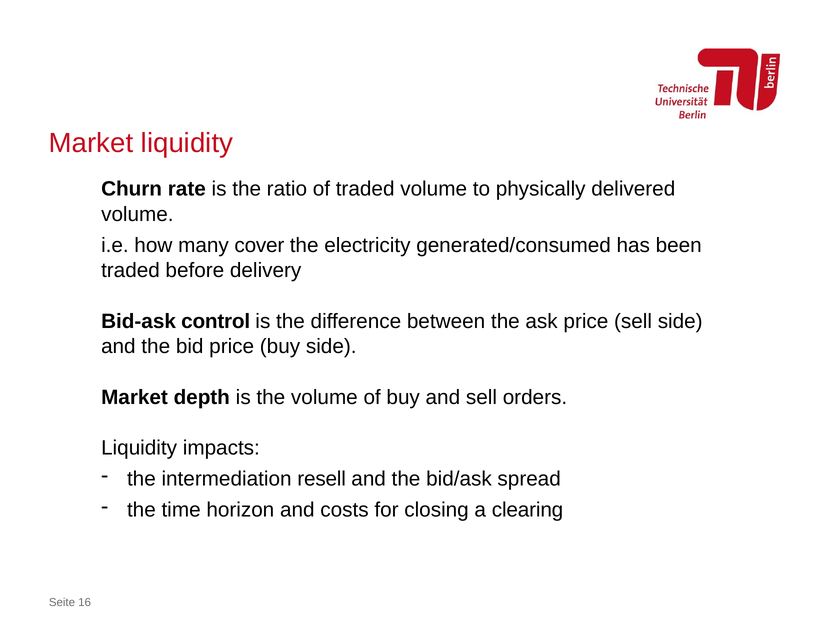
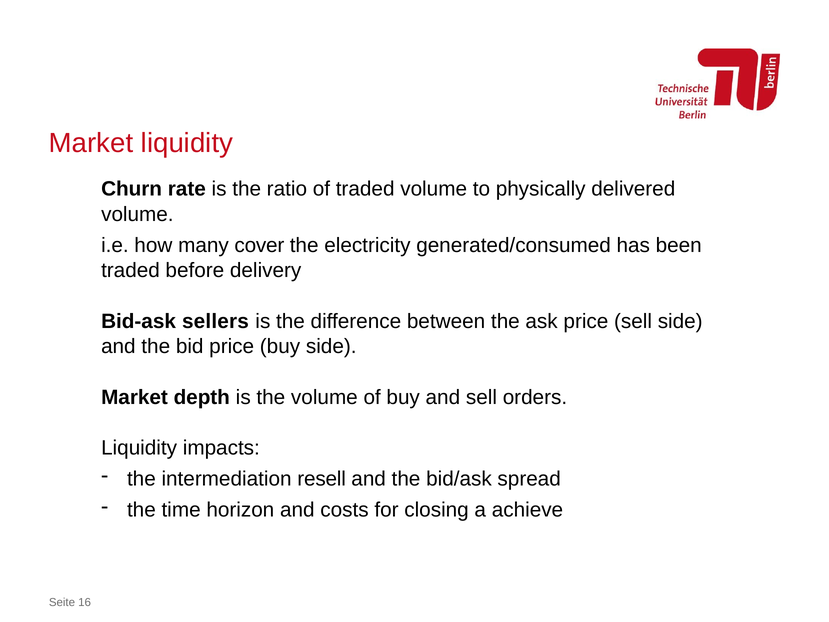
control: control -> sellers (215, 321)
clearing: clearing -> achieve (527, 510)
